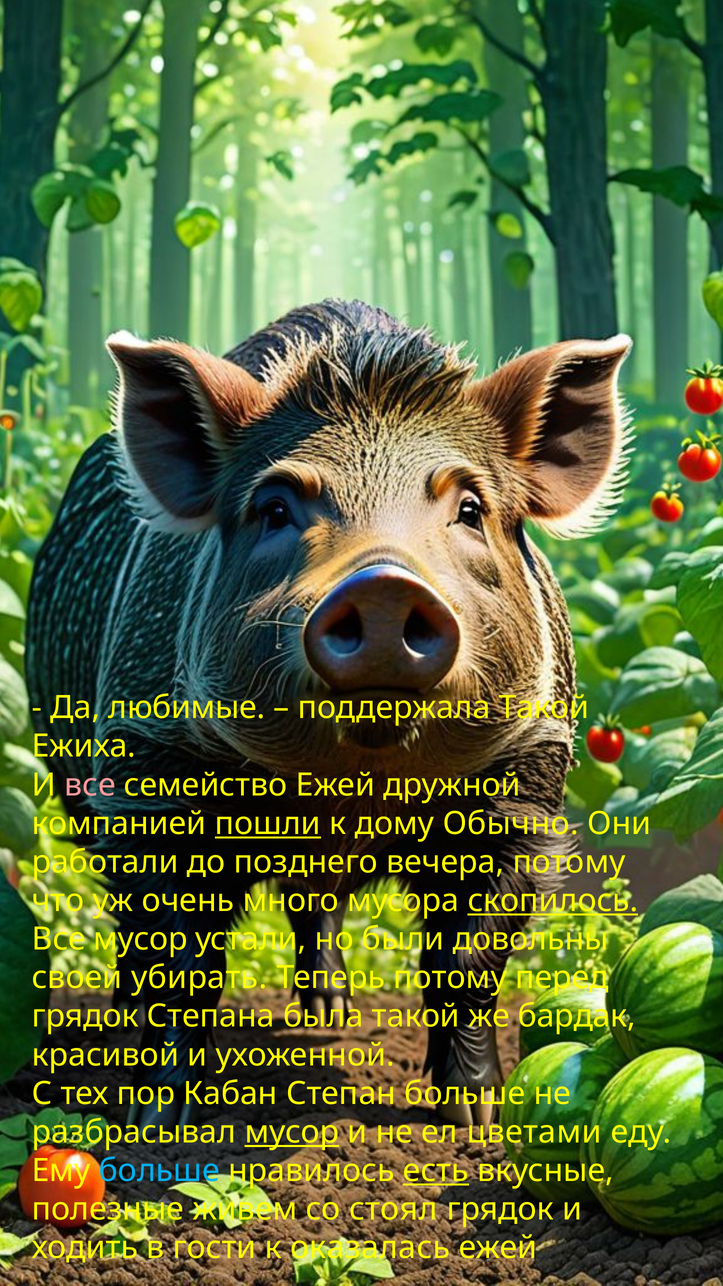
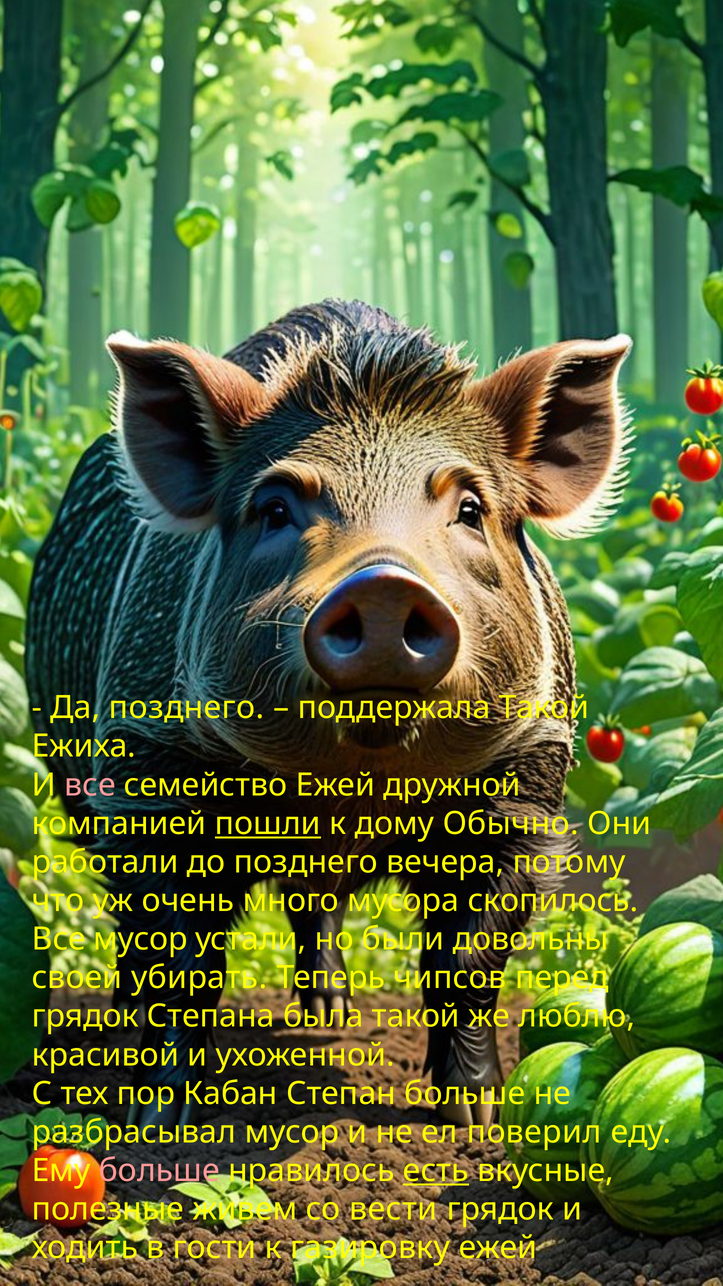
Да любимые: любимые -> позднего (187, 707)
скопилось underline: present -> none (553, 900)
Теперь потому: потому -> чипсов (450, 977)
бардак: бардак -> люблю (577, 1016)
мусор underline: present -> none (292, 1132)
цветами: цветами -> поверил (534, 1132)
больше colour: light blue -> pink (159, 1170)
стоял: стоял -> вести (393, 1209)
оказалась: оказалась -> газировку (370, 1247)
